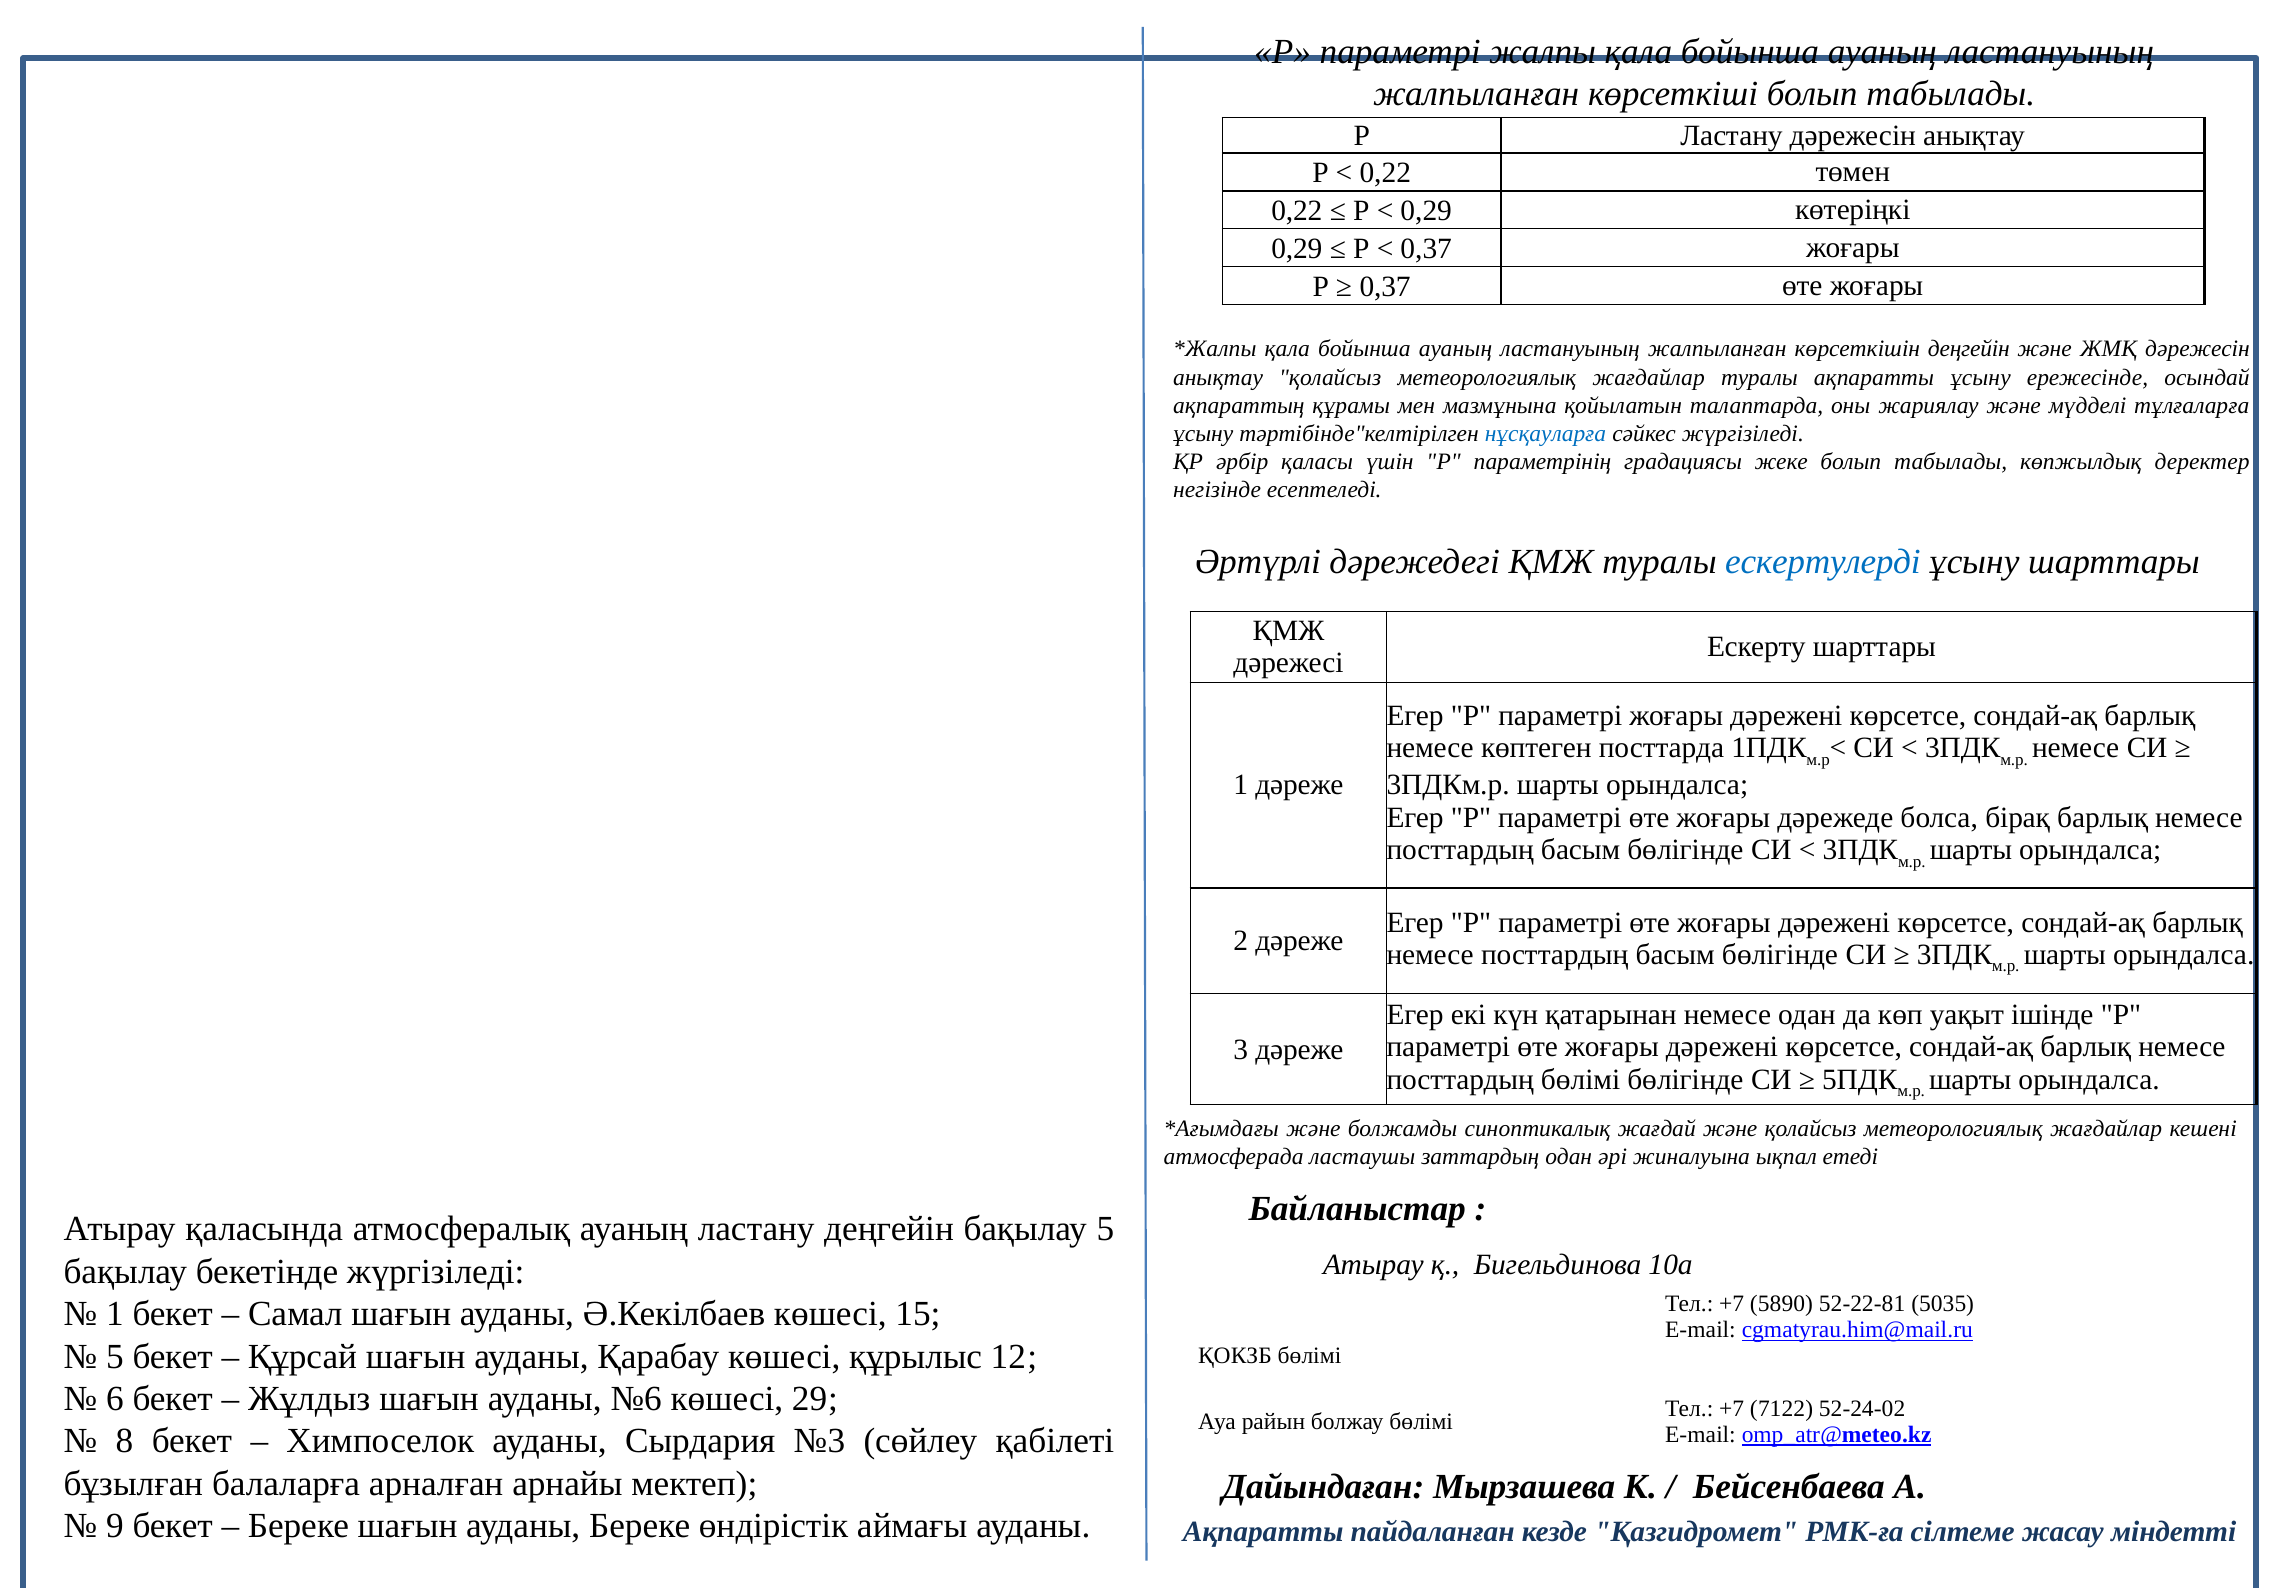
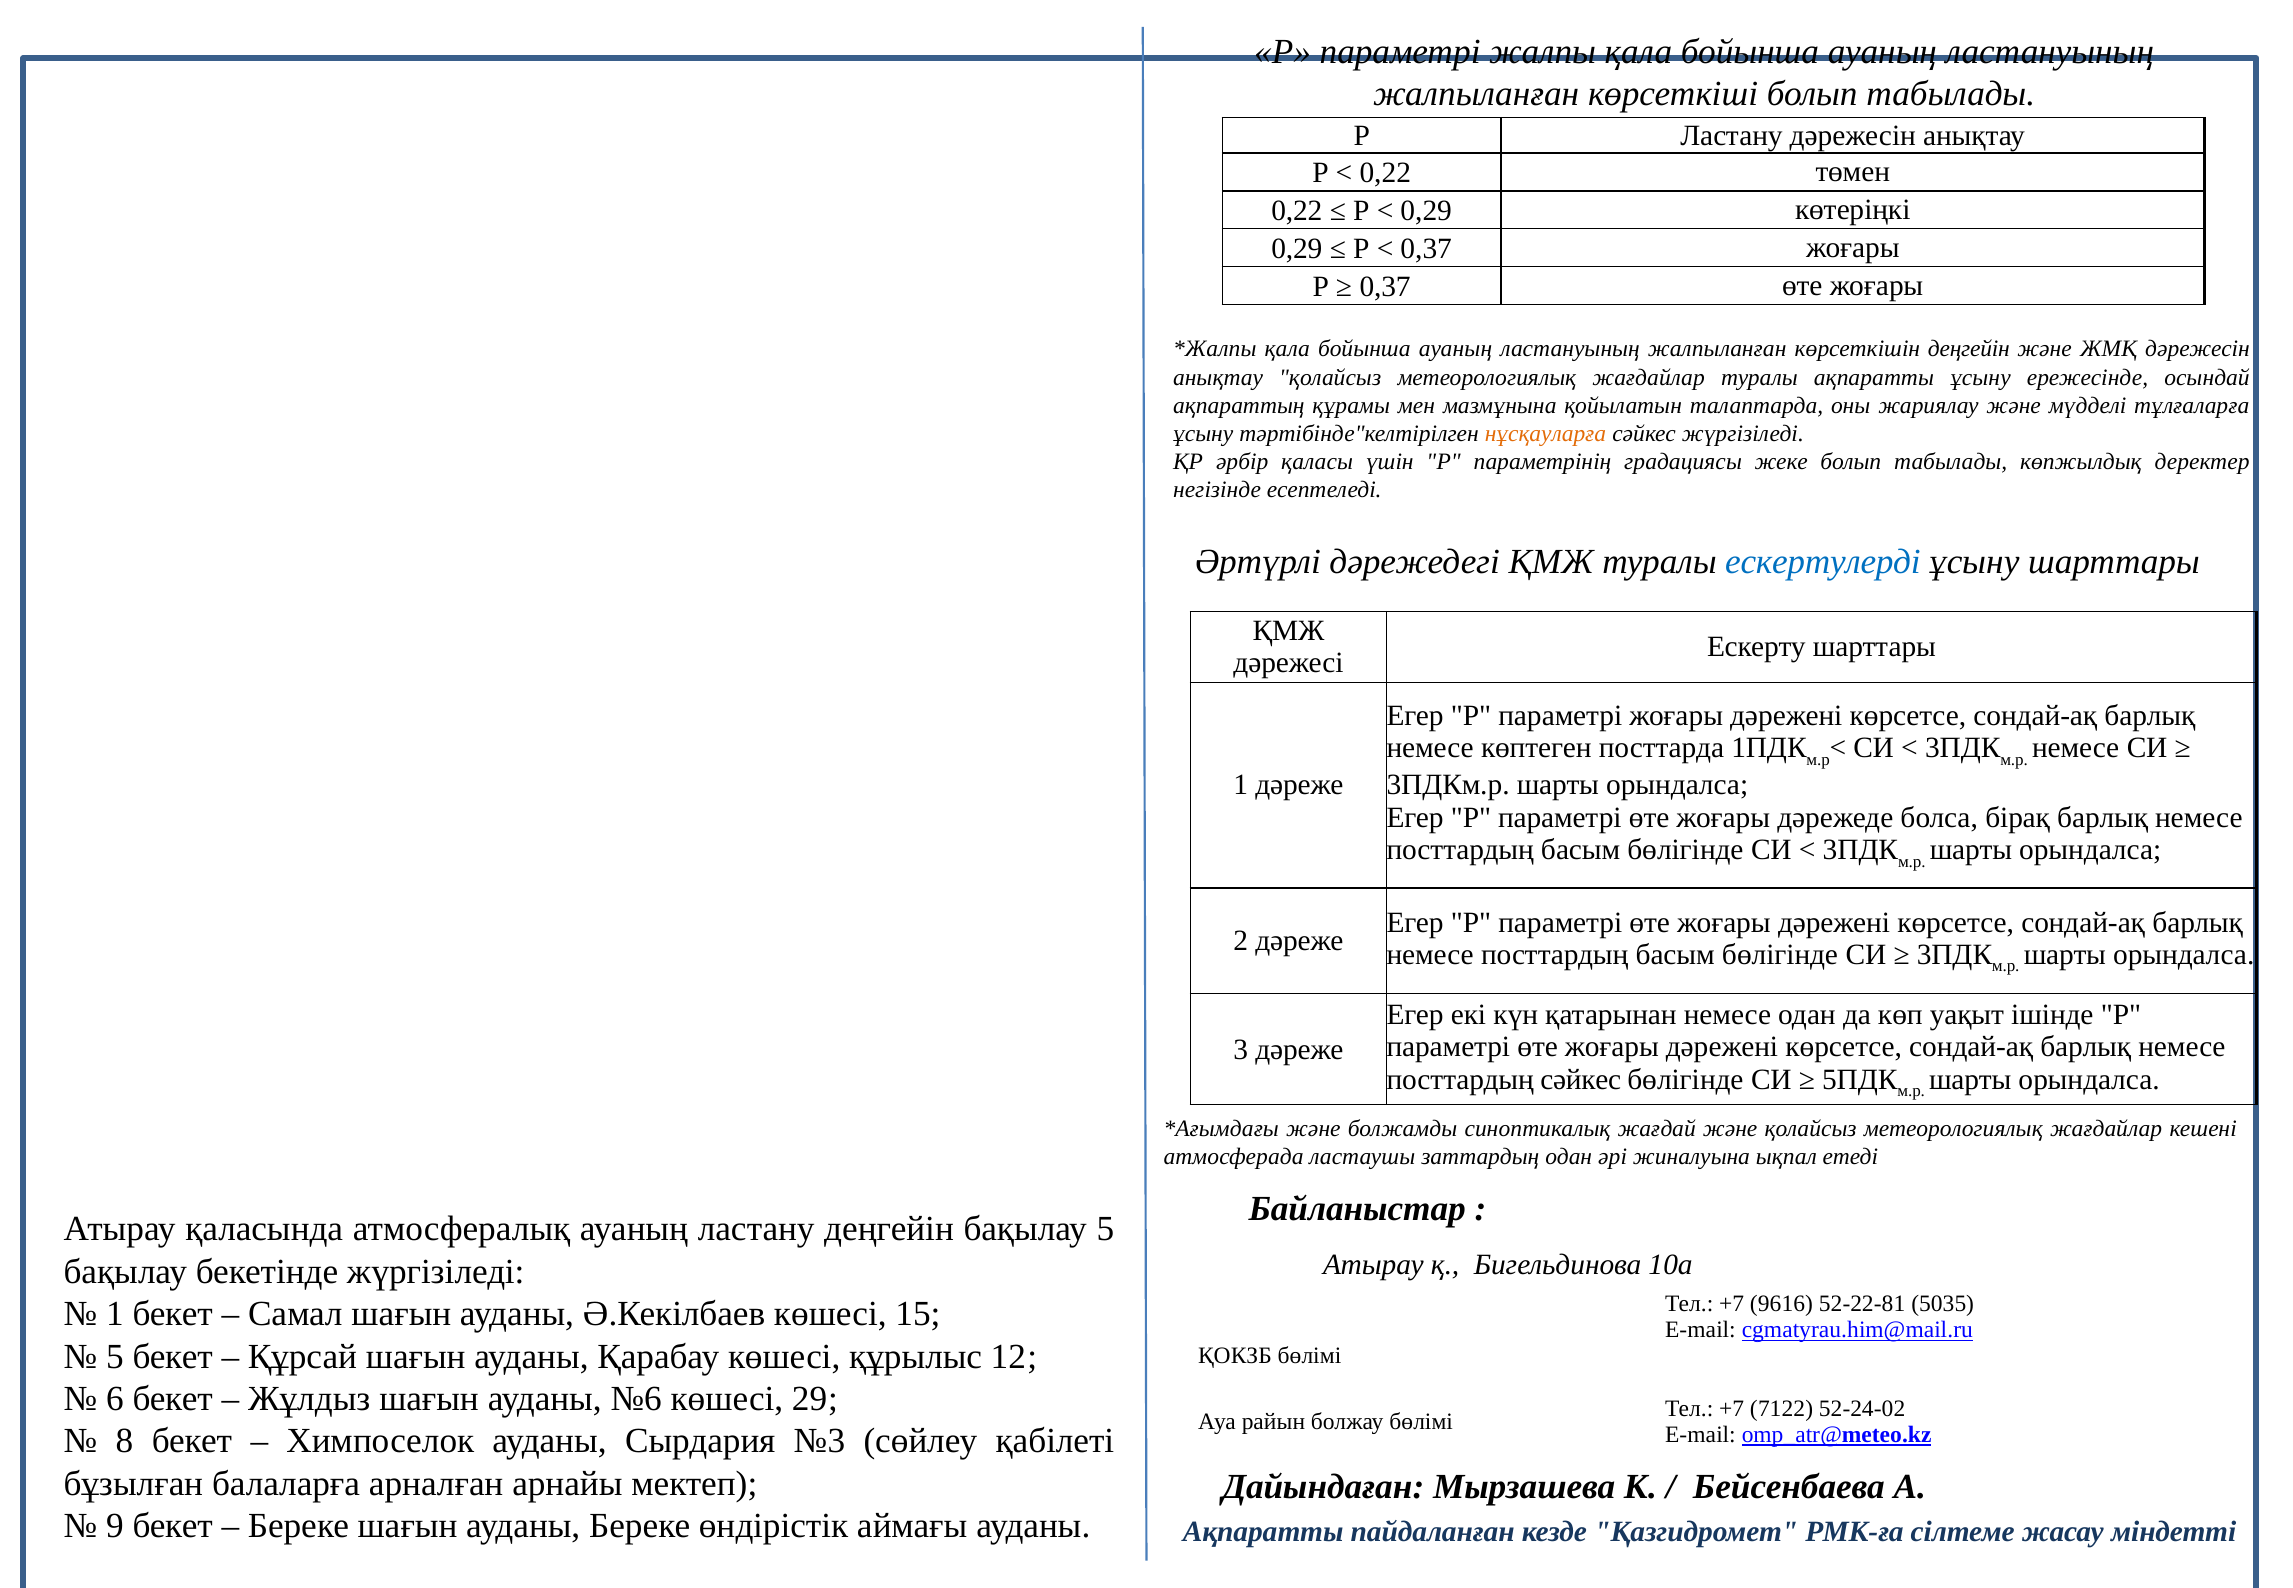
нұсқауларға colour: blue -> orange (1545, 434)
посттардың бөлімі: бөлімі -> сәйкес (1581, 1079)
5890: 5890 -> 9616 (1781, 1303)
